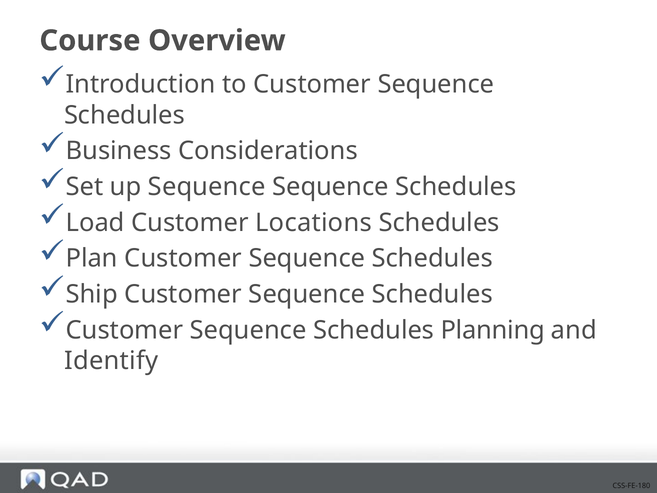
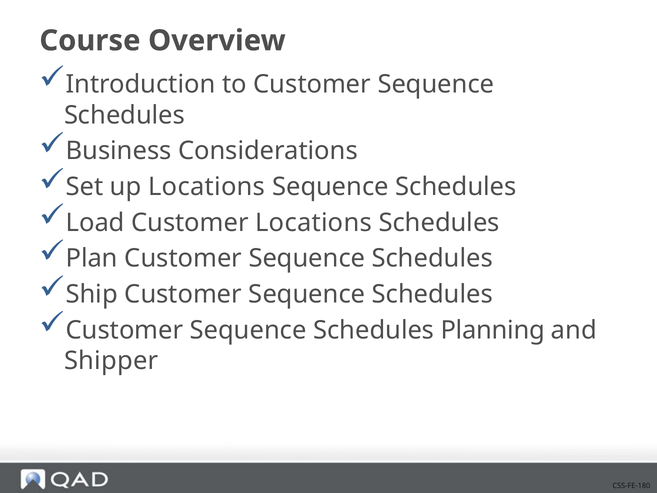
up Sequence: Sequence -> Locations (207, 187)
Identify: Identify -> Shipper (111, 361)
